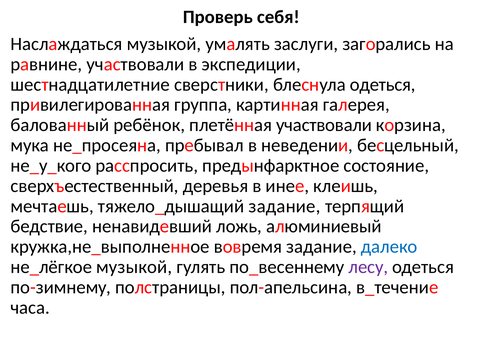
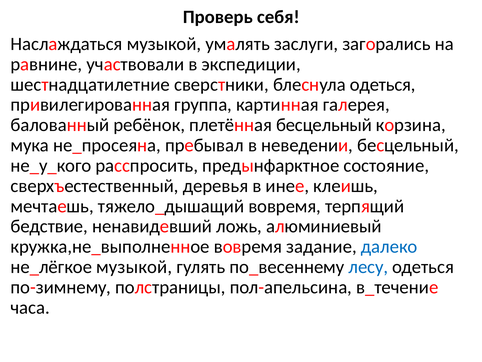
плетённая участвовали: участвовали -> бесцельный (324, 125)
тяжело_дышащий задание: задание -> вовремя (285, 206)
лесу colour: purple -> blue (368, 267)
